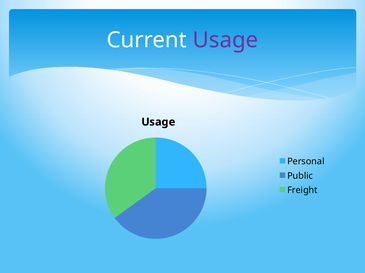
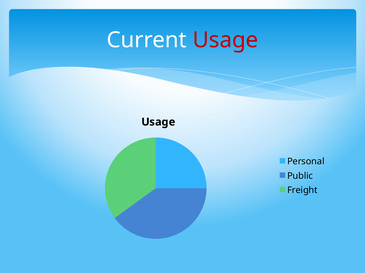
Usage colour: purple -> red (225, 40)
